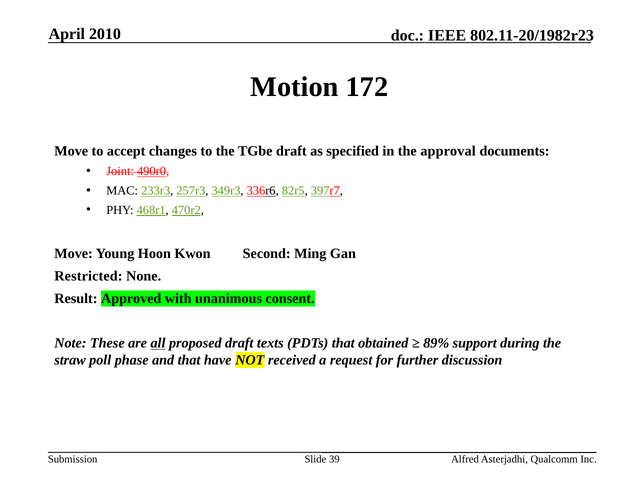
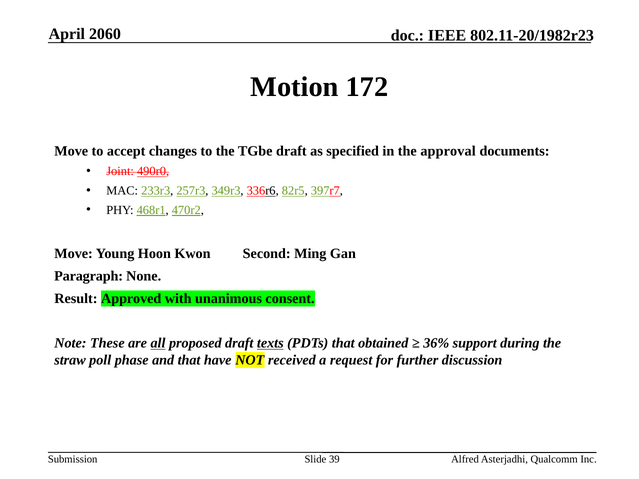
2010: 2010 -> 2060 (105, 34)
Restricted: Restricted -> Paragraph (89, 276)
texts underline: none -> present (270, 343)
89%: 89% -> 36% (436, 343)
